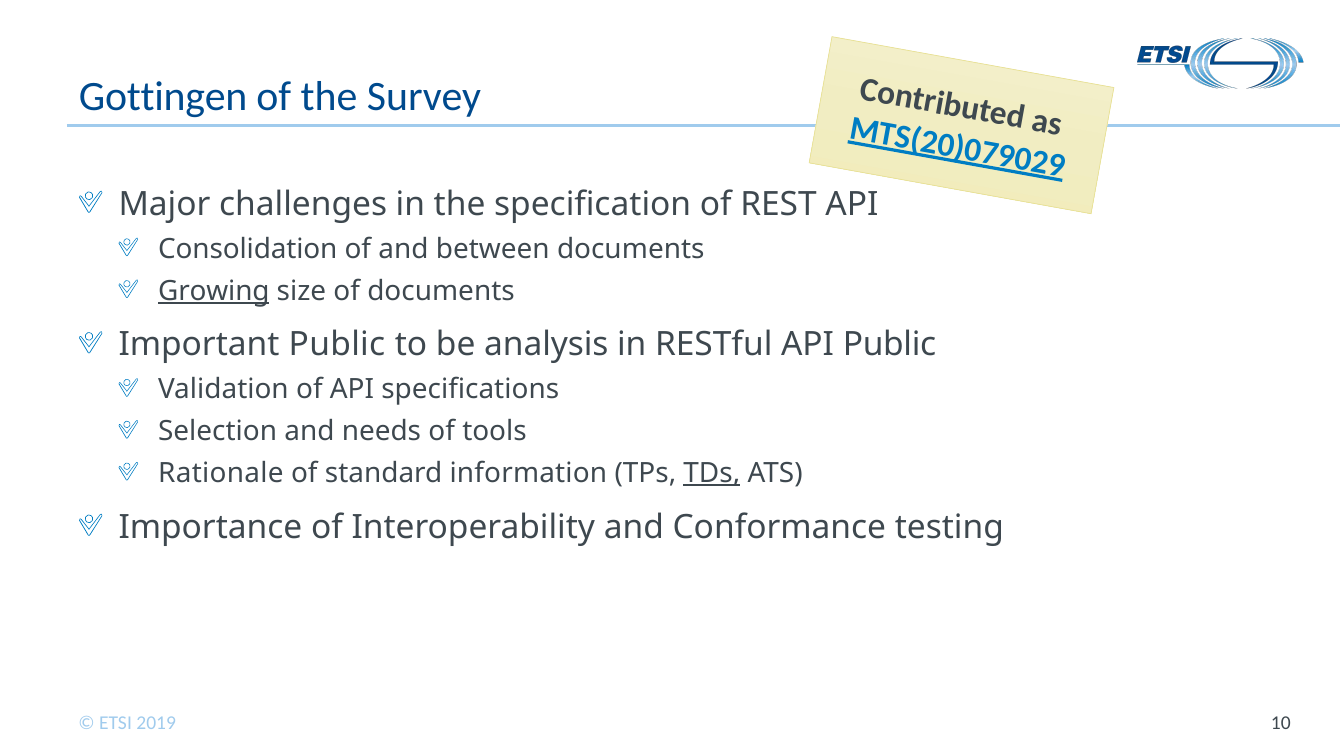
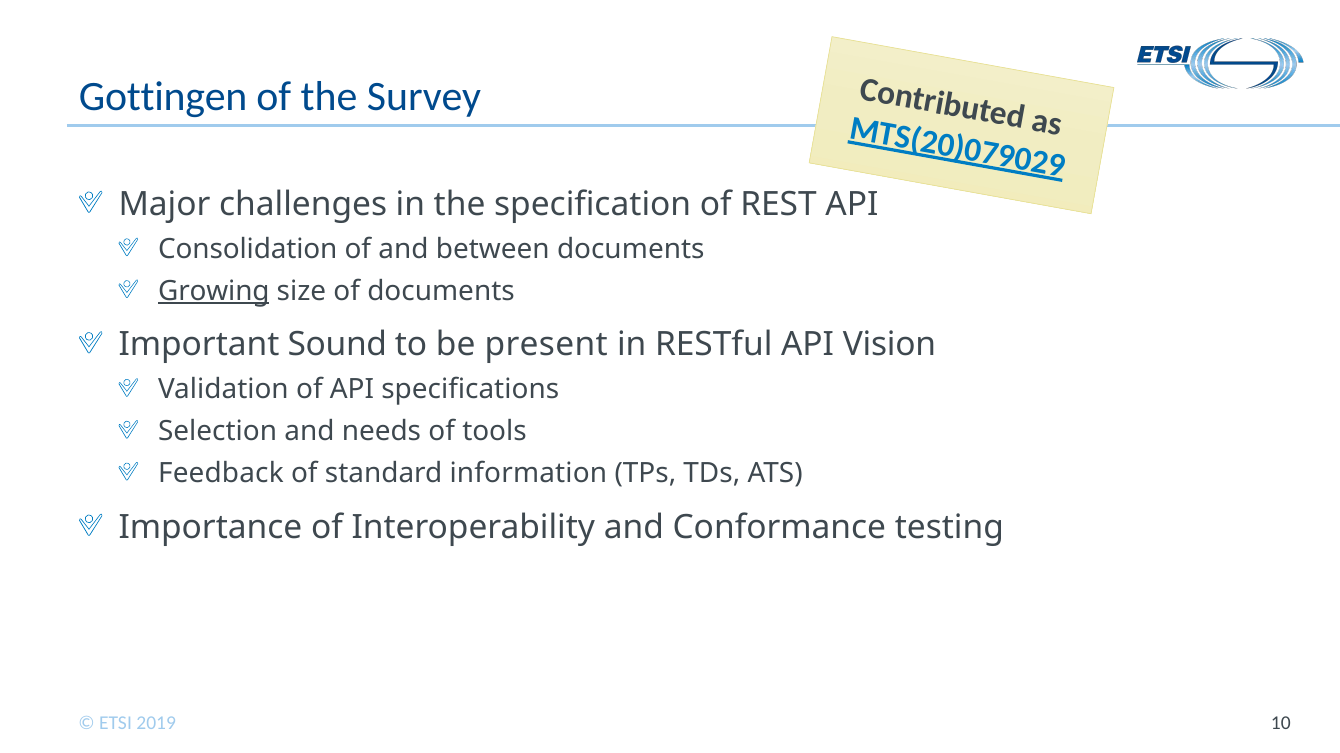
Important Public: Public -> Sound (337, 345)
analysis: analysis -> present (546, 345)
API Public: Public -> Vision (889, 345)
Rationale: Rationale -> Feedback (221, 474)
TDs underline: present -> none (712, 474)
